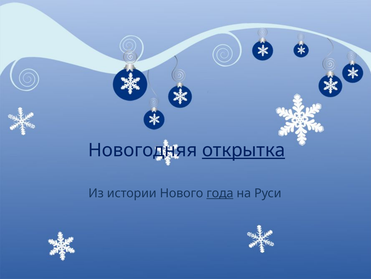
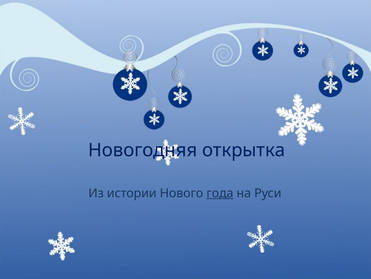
открытка underline: present -> none (244, 150)
